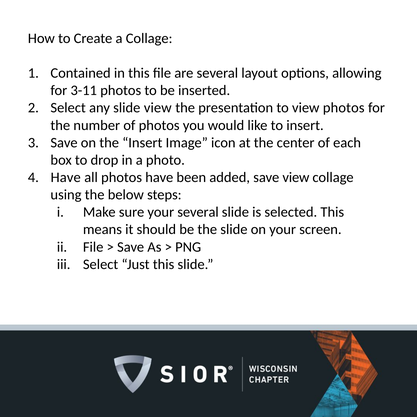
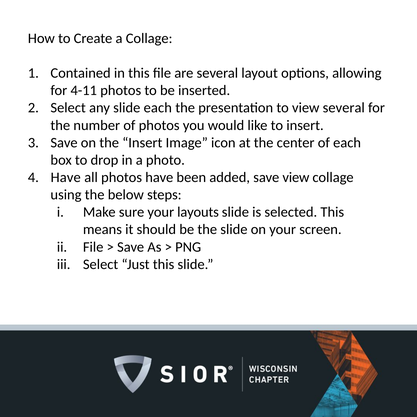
3-11: 3-11 -> 4-11 (84, 90)
slide view: view -> each (158, 108)
view photos: photos -> several (344, 108)
your several: several -> layouts (198, 212)
